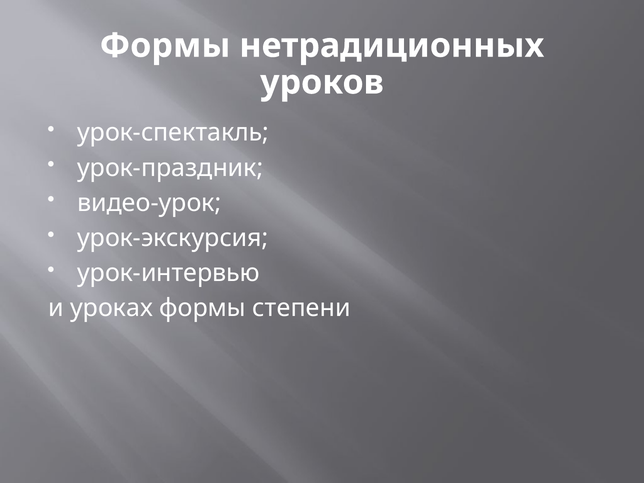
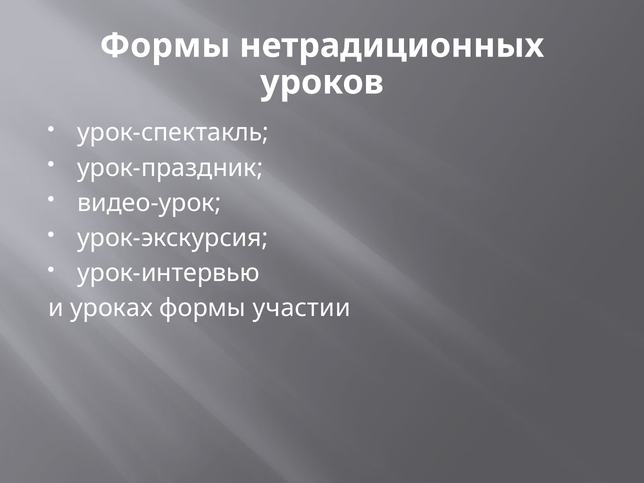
степени: степени -> участии (302, 308)
